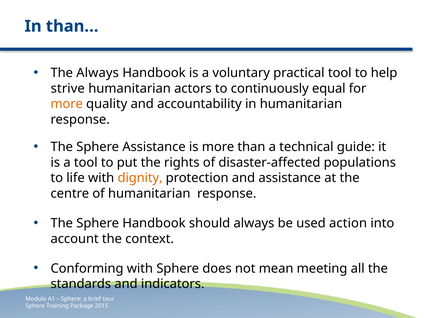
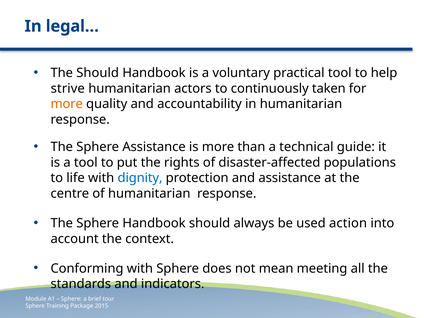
than…: than… -> legal… (72, 26)
The Always: Always -> Should (98, 73)
equal: equal -> taken (329, 88)
dignity colour: orange -> blue (140, 178)
